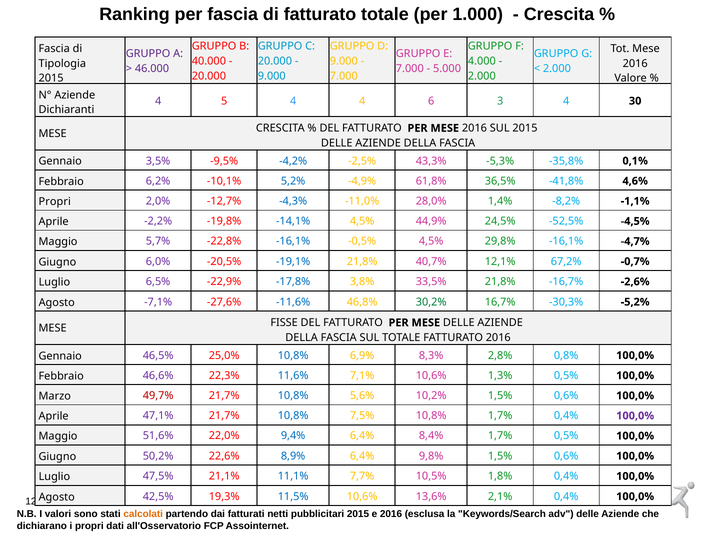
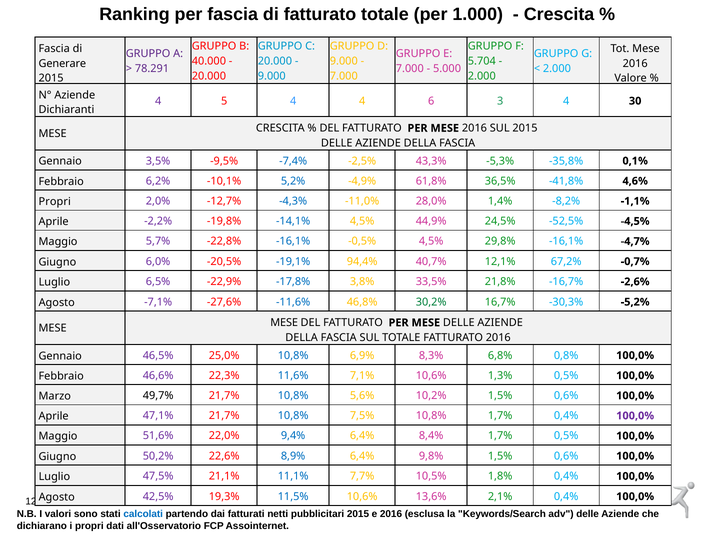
4.000: 4.000 -> 5.704 (482, 61)
Tipologia: Tipologia -> Generare (62, 64)
46.000: 46.000 -> 78.291 (152, 69)
-4,2%: -4,2% -> -7,4% (293, 161)
-19,1% 21,8%: 21,8% -> 94,4% (362, 262)
FISSE: FISSE -> MESE (284, 323)
2,8%: 2,8% -> 6,8% (500, 356)
49,7% colour: red -> black (158, 396)
calcolati colour: orange -> blue (143, 514)
